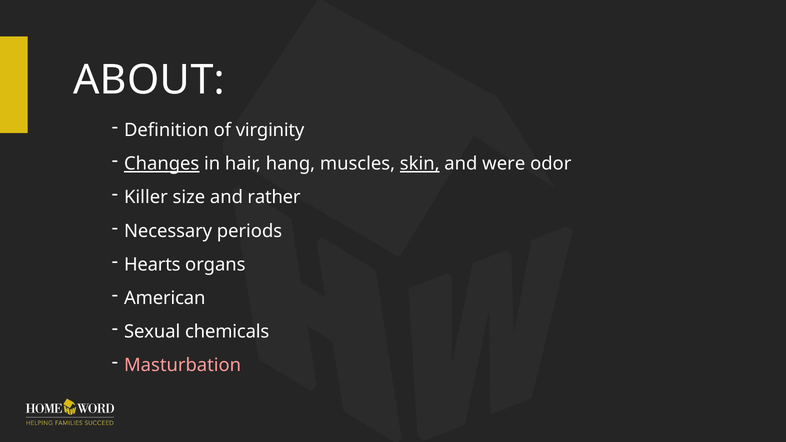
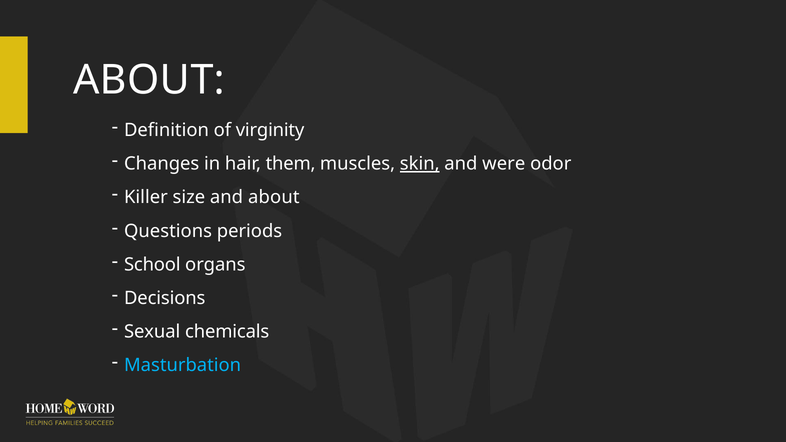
Changes underline: present -> none (162, 164)
hang: hang -> them (291, 164)
and rather: rather -> about (274, 197)
Necessary: Necessary -> Questions (168, 231)
Hearts: Hearts -> School (152, 265)
American: American -> Decisions (165, 298)
Masturbation colour: pink -> light blue (183, 365)
